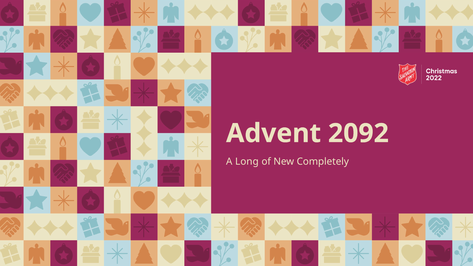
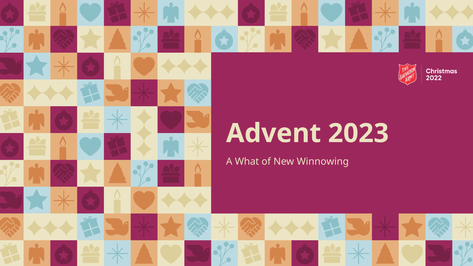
2092: 2092 -> 2023 (358, 133)
Long: Long -> What (247, 162)
Completely: Completely -> Winnowing (323, 162)
